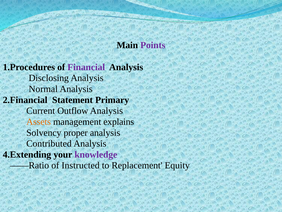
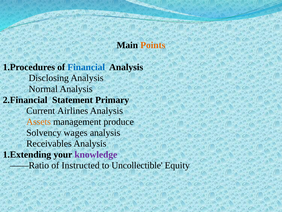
Points colour: purple -> orange (153, 45)
Financial colour: purple -> blue (86, 67)
Outflow: Outflow -> Airlines (73, 111)
explains: explains -> produce (119, 121)
proper: proper -> wages (76, 132)
Contributed: Contributed -> Receivables (49, 143)
4.Extending: 4.Extending -> 1.Extending (27, 154)
Replacement: Replacement -> Uncollectible (137, 165)
